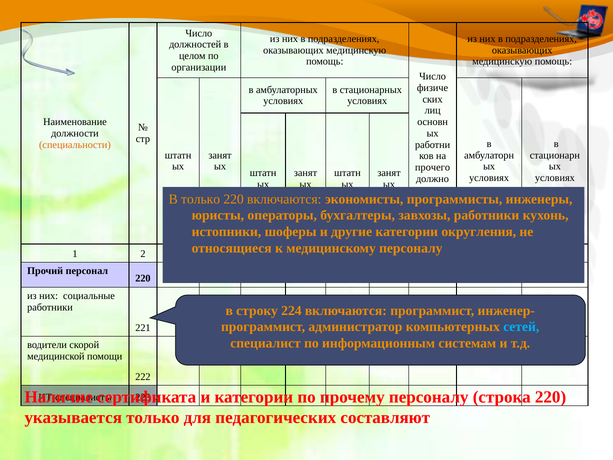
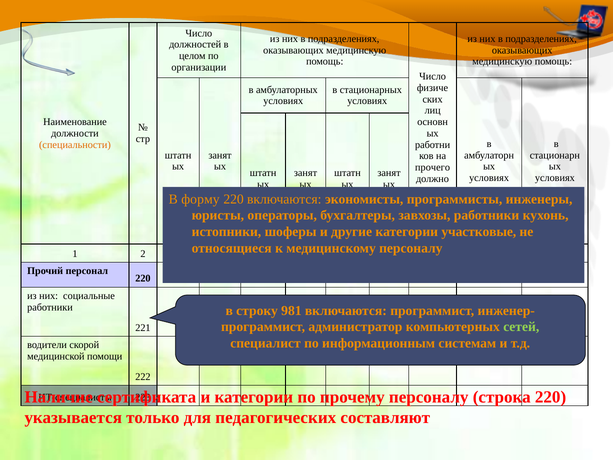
В только: только -> форму (200, 199)
округления: округления -> участковые (479, 232)
224: 224 -> 981 (291, 310)
сетей colour: light blue -> light green (521, 327)
